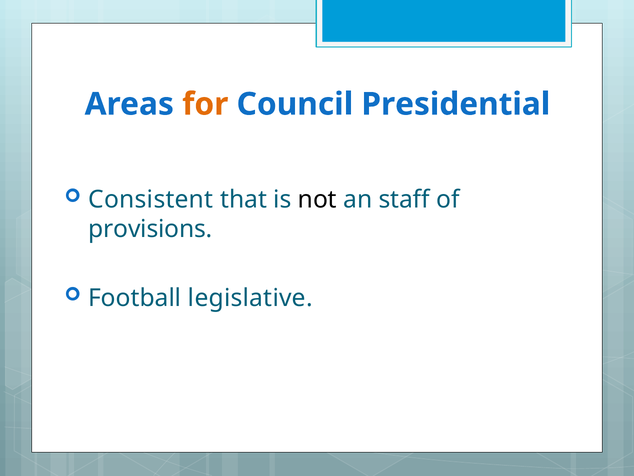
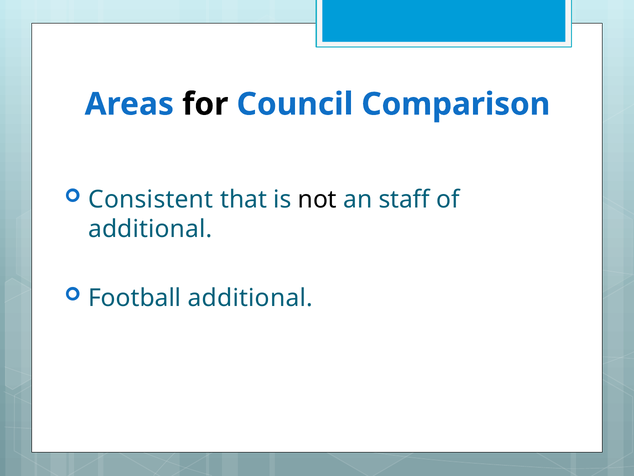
for colour: orange -> black (205, 104)
Presidential: Presidential -> Comparison (456, 104)
provisions: provisions -> additional (150, 229)
Football legislative: legislative -> additional (250, 298)
